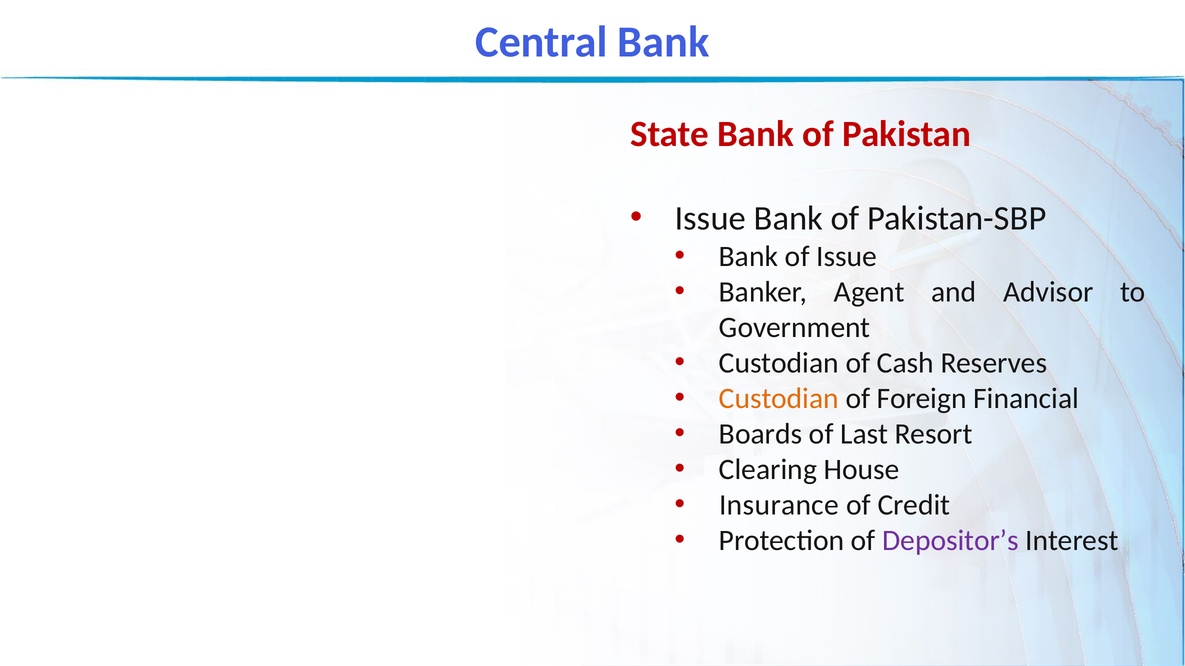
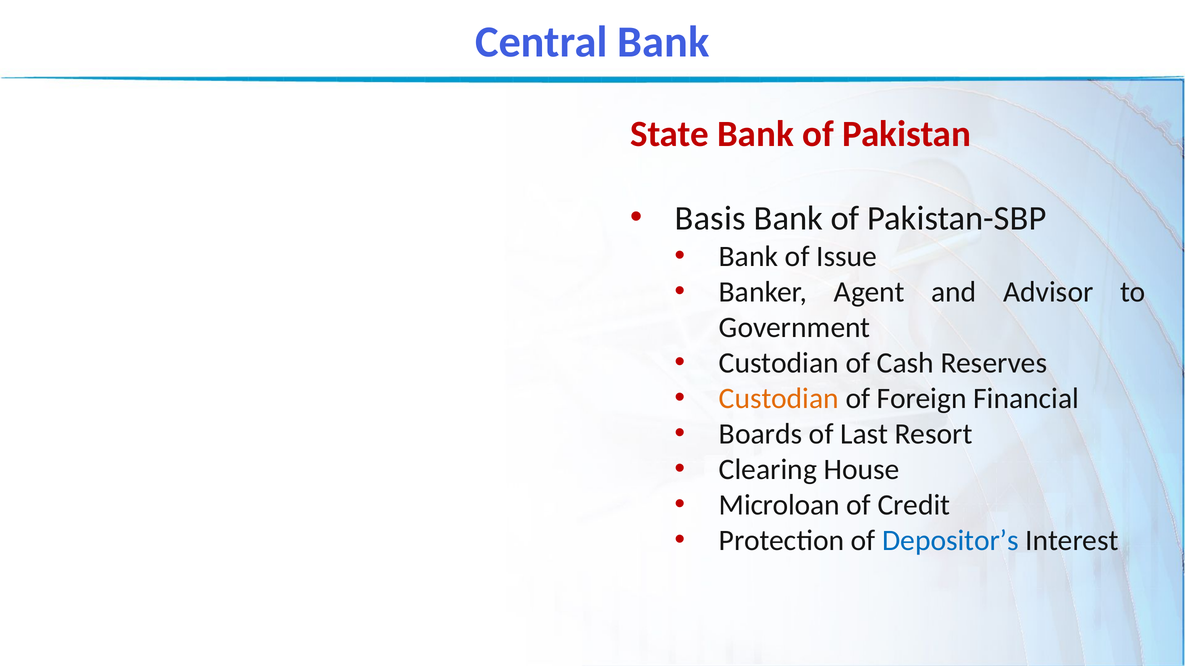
Issue: Issue -> Basis (710, 219)
Insurance: Insurance -> Microloan (779, 506)
Depositor’s colour: purple -> blue (951, 541)
